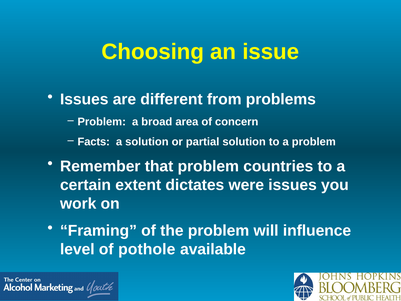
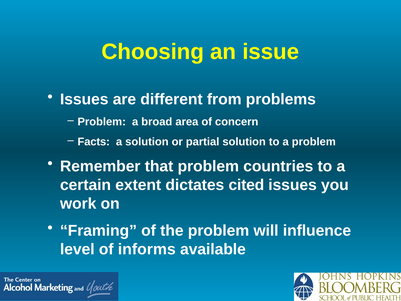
were: were -> cited (246, 185)
pothole: pothole -> informs (147, 249)
